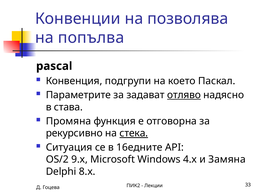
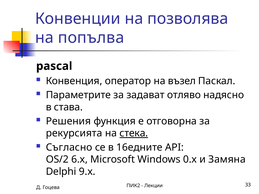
подгрупи: подгрупи -> оператор (128, 81)
което: което -> възел (182, 81)
отляво underline: present -> none (184, 95)
Промяна: Промяна -> Решения (68, 121)
рекурсивно: рекурсивно -> рекурсията (74, 133)
Ситуация: Ситуация -> Съгласно (69, 148)
9.x: 9.x -> 6.x (79, 160)
4.x: 4.x -> 0.x (190, 160)
8.x: 8.x -> 9.x (87, 172)
